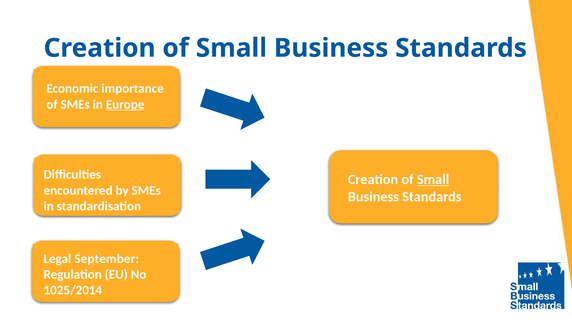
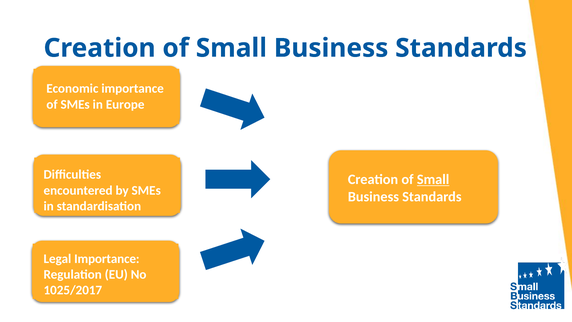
Europe underline: present -> none (125, 104)
Legal September: September -> Importance (107, 259)
1025/2014: 1025/2014 -> 1025/2017 (73, 290)
